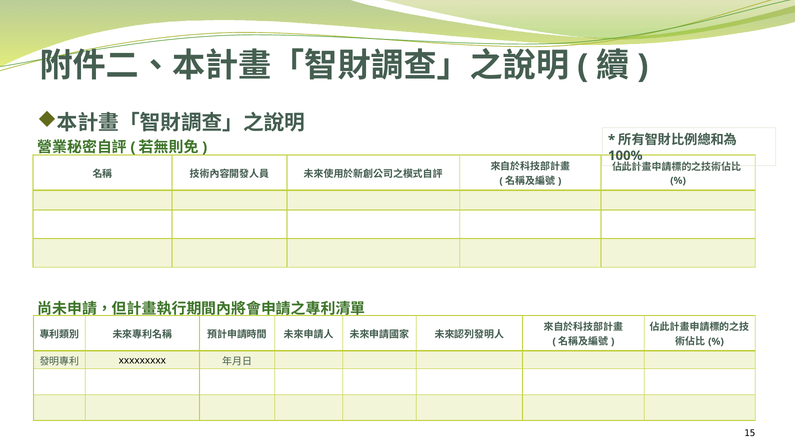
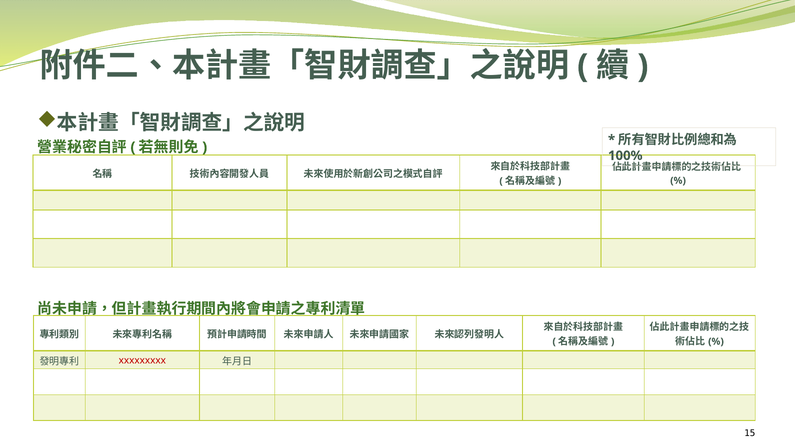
xxxxxxxxx colour: black -> red (142, 361)
